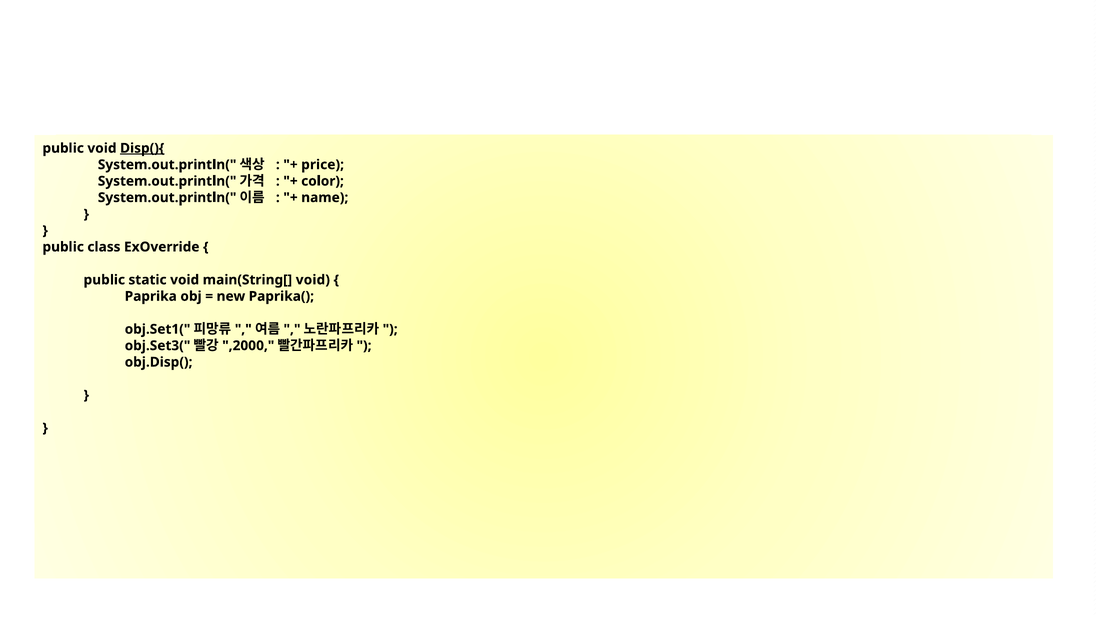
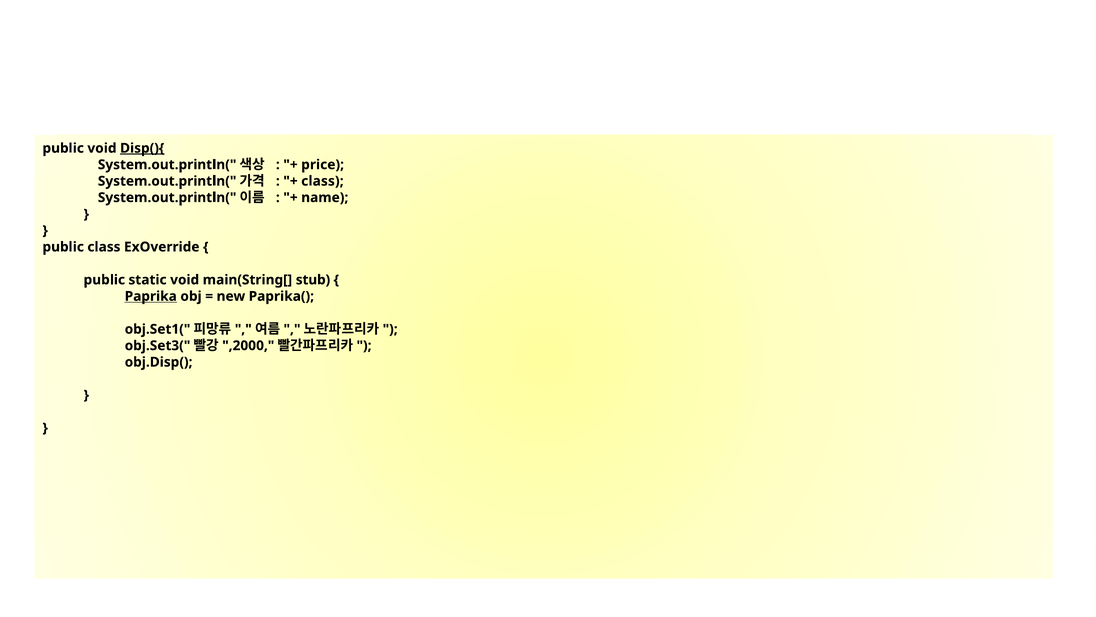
color: color -> class (322, 181)
main(String[ void: void -> stub (313, 280)
Paprika underline: none -> present (151, 296)
